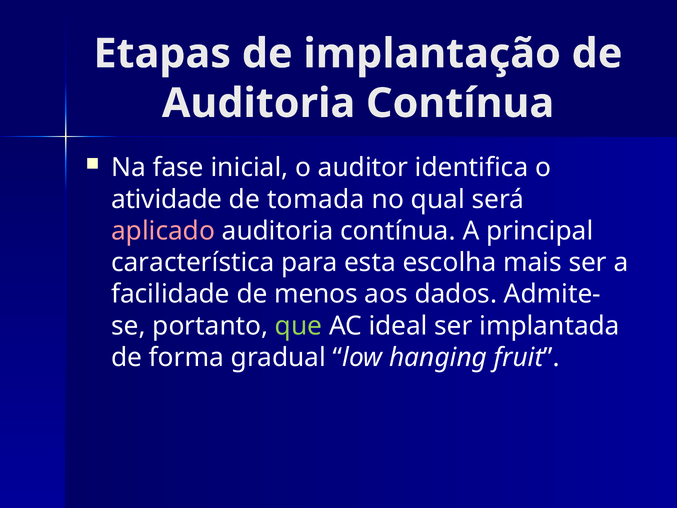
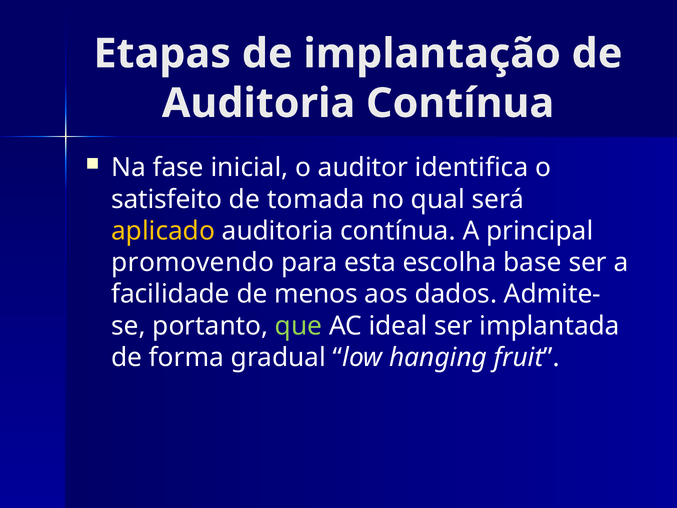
atividade: atividade -> satisfeito (167, 199)
aplicado colour: pink -> yellow (163, 231)
característica: característica -> promovendo (193, 263)
mais: mais -> base (532, 263)
